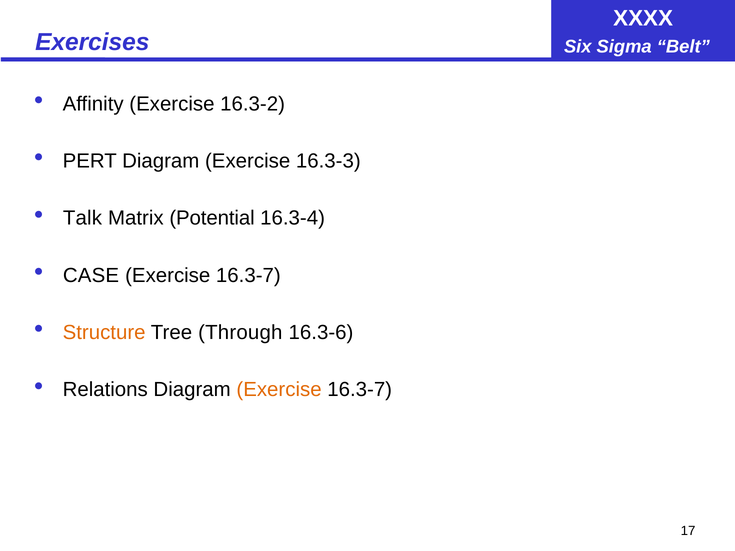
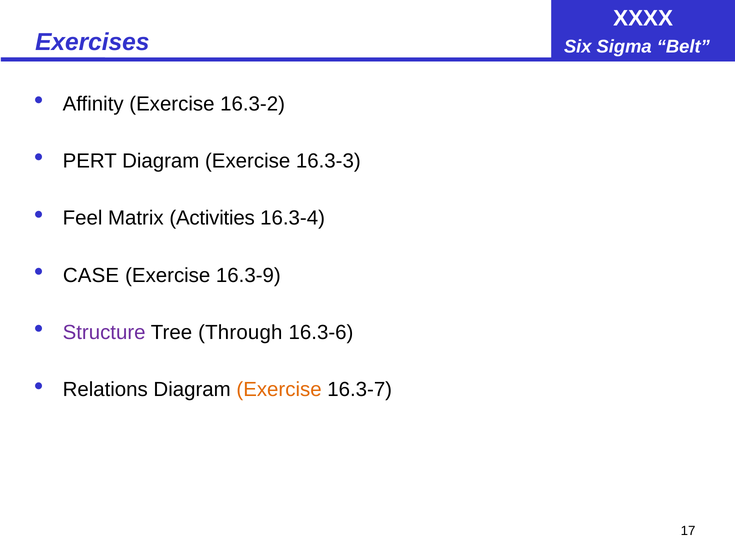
Talk: Talk -> Feel (83, 218)
Potential: Potential -> Activities (212, 218)
16.3-7: 16.3-7 -> 16.3-9 (248, 275)
Structure colour: orange -> purple (104, 333)
